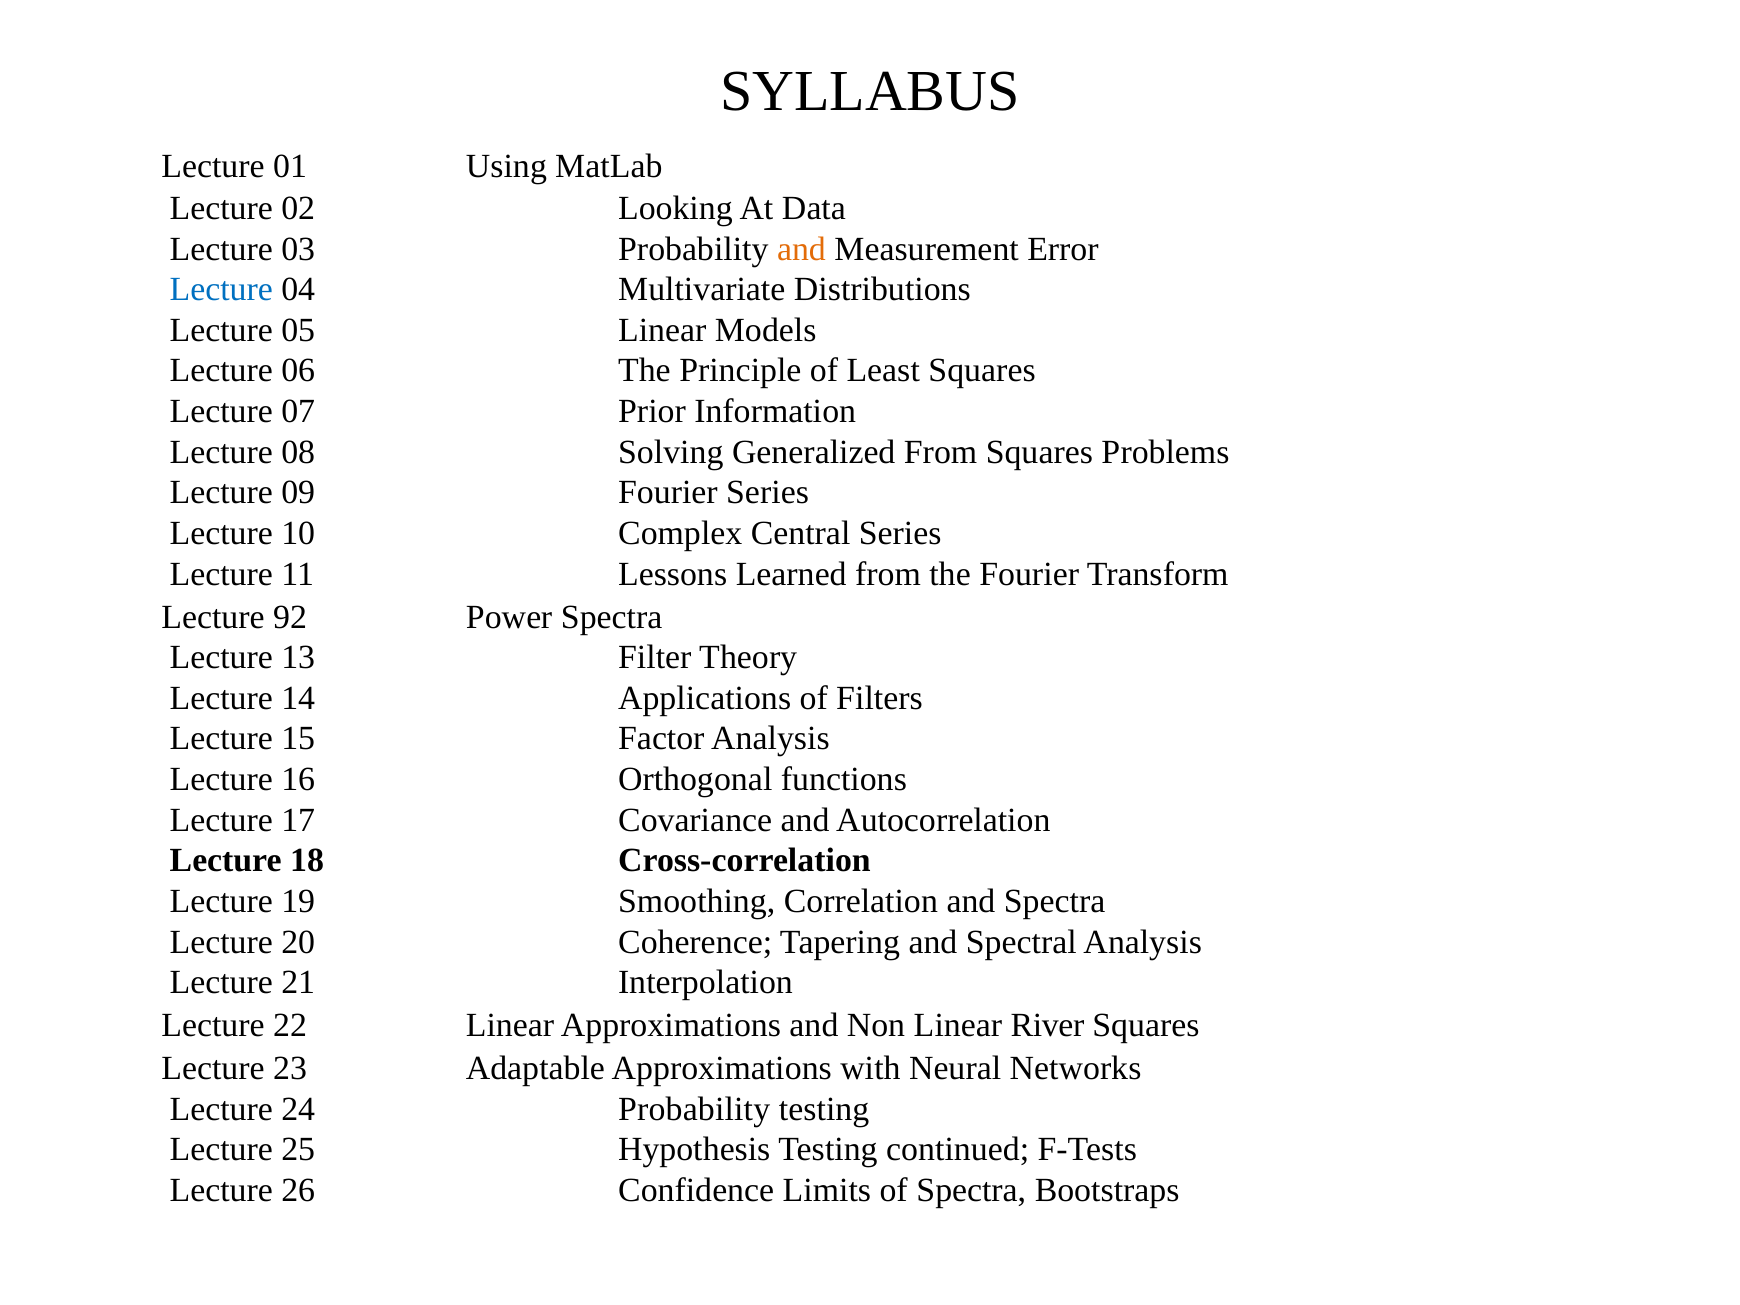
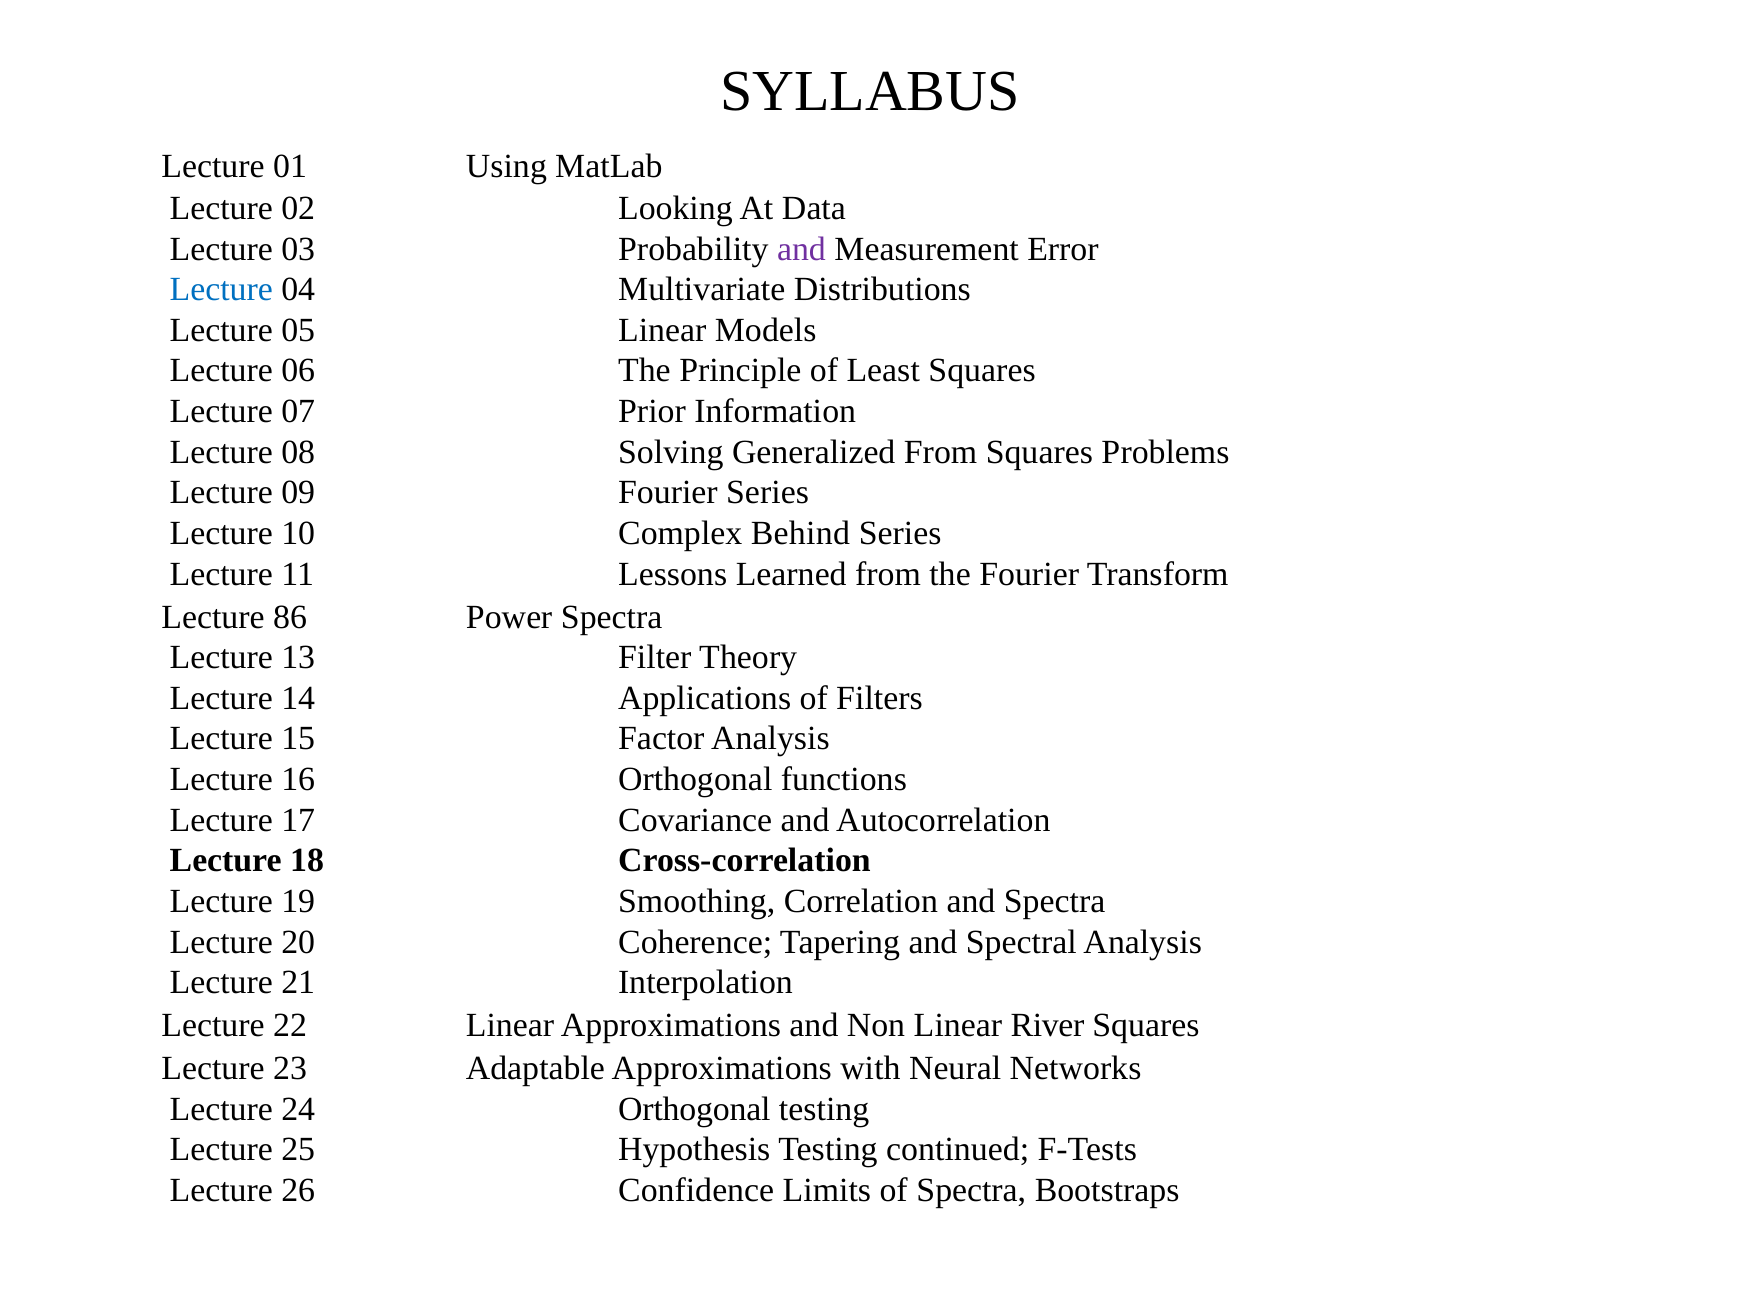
and colour: orange -> purple (801, 249)
Central: Central -> Behind (800, 533)
92: 92 -> 86 (290, 617)
24 Probability: Probability -> Orthogonal (694, 1109)
